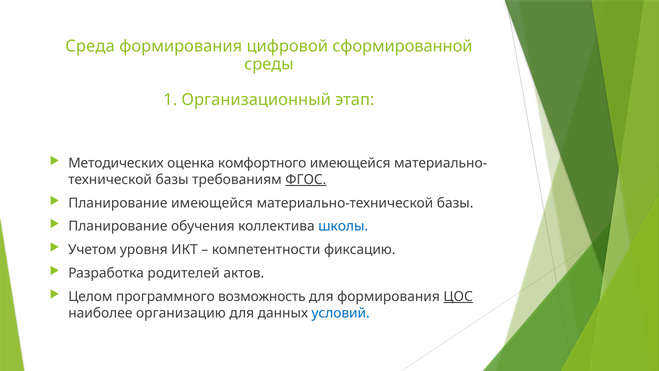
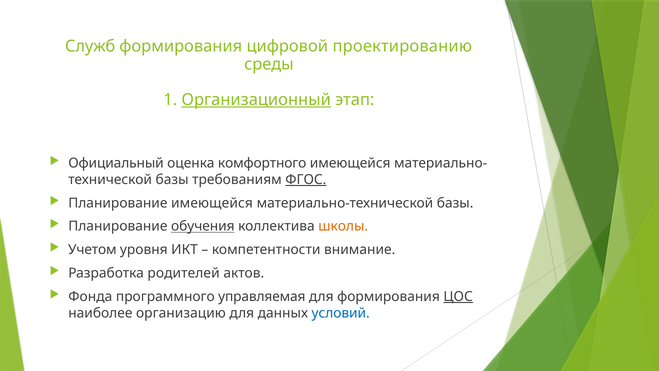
Среда: Среда -> Служб (90, 46)
сформированной: сформированной -> проектированию (402, 46)
Организационный underline: none -> present (256, 100)
Методических: Методических -> Официальный (116, 163)
обучения underline: none -> present (203, 226)
школы colour: blue -> orange (343, 226)
фиксацию: фиксацию -> внимание (360, 250)
Целом: Целом -> Фонда (90, 296)
возможность: возможность -> управляемая (262, 296)
